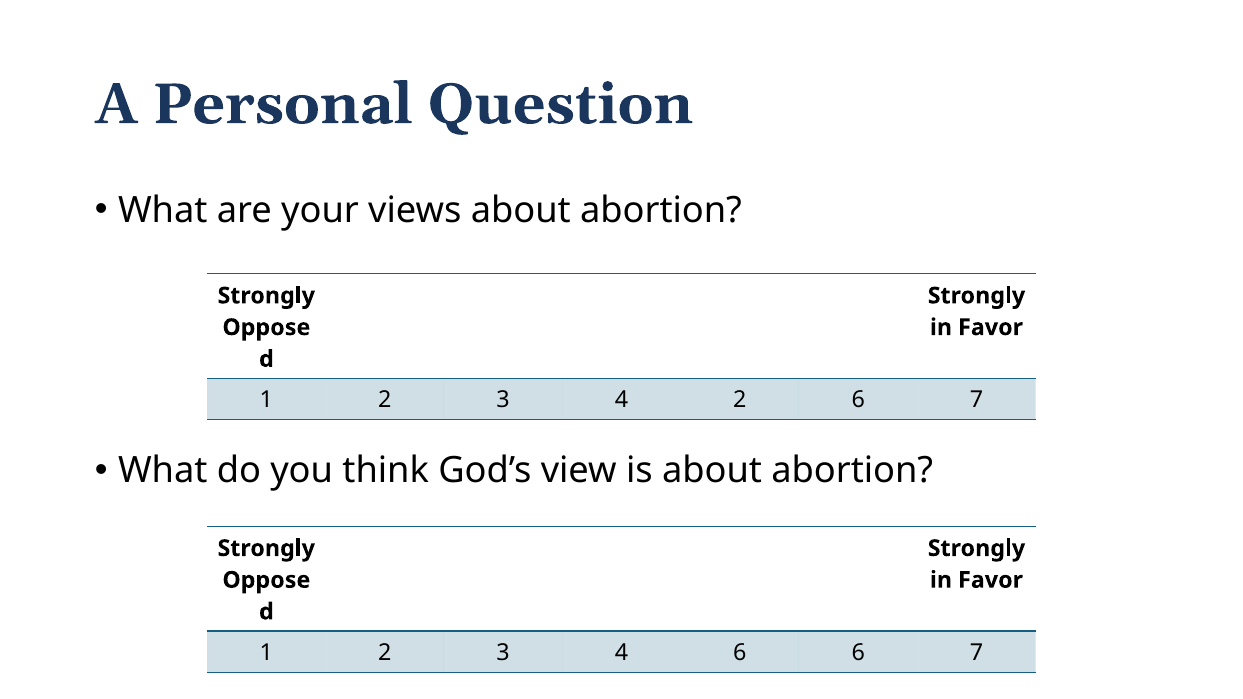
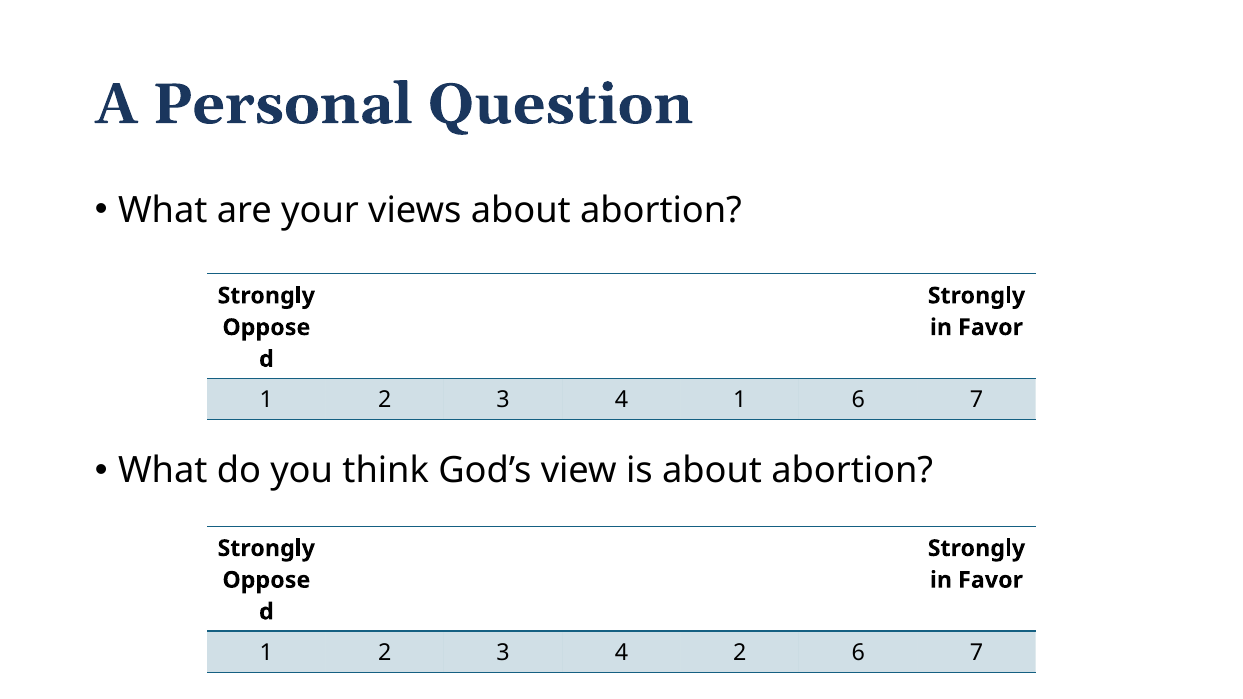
4 2: 2 -> 1 (740, 400)
4 6: 6 -> 2 (740, 653)
